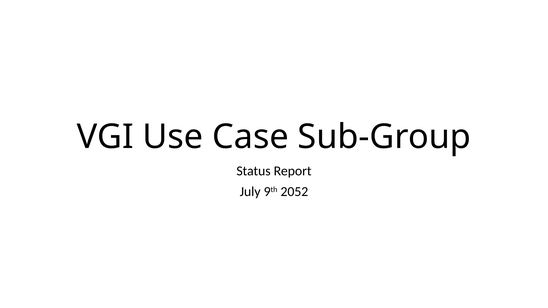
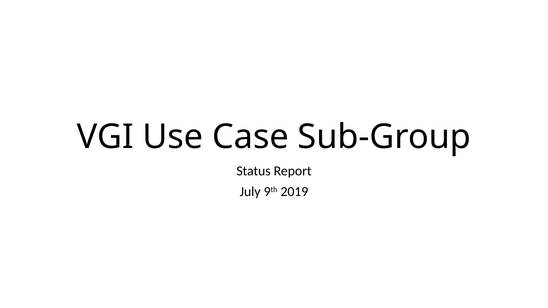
2052: 2052 -> 2019 (294, 192)
